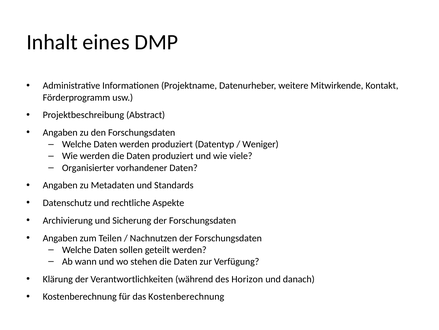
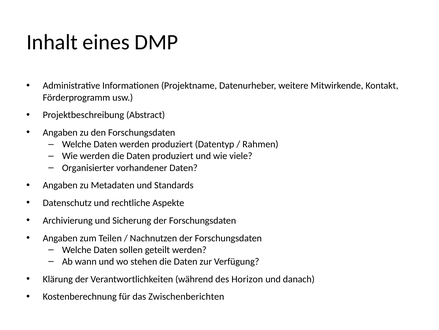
Weniger: Weniger -> Rahmen (260, 144)
das Kostenberechnung: Kostenberechnung -> Zwischenberichten (186, 296)
